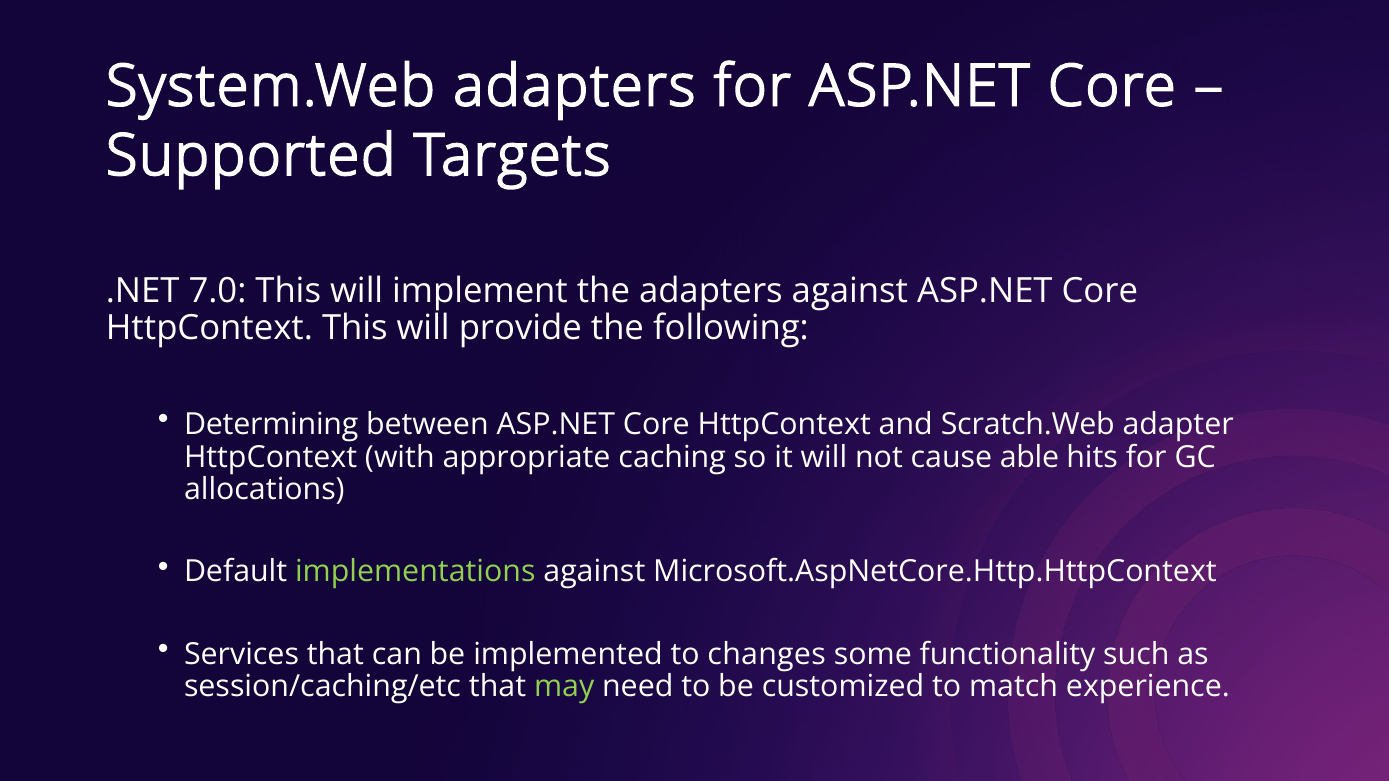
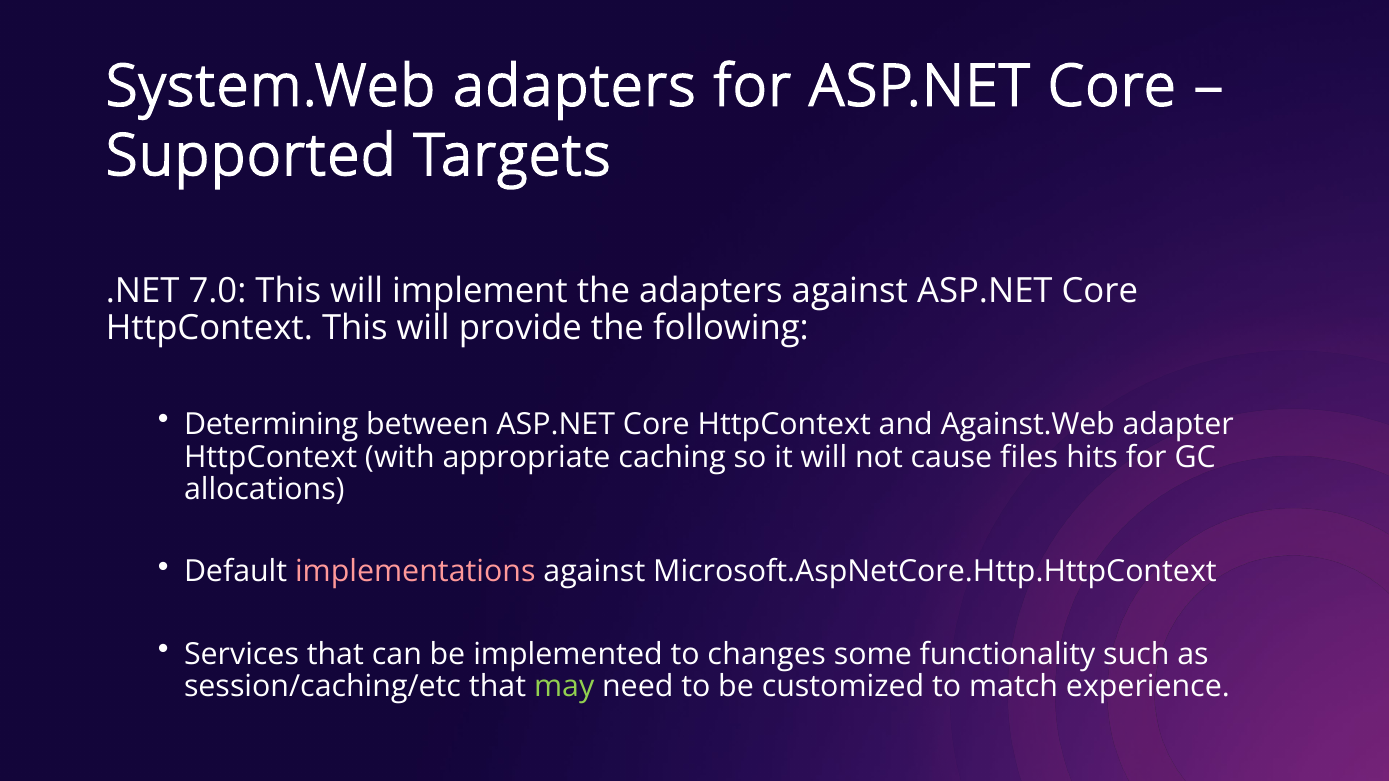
Scratch.Web: Scratch.Web -> Against.Web (1028, 424)
able: able -> files (1029, 457)
implementations colour: light green -> pink (415, 572)
